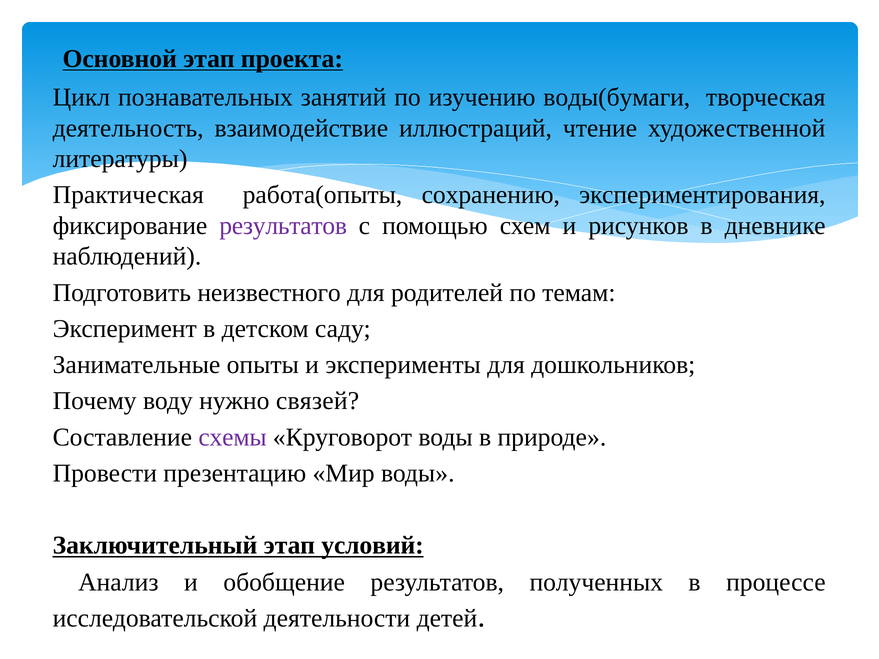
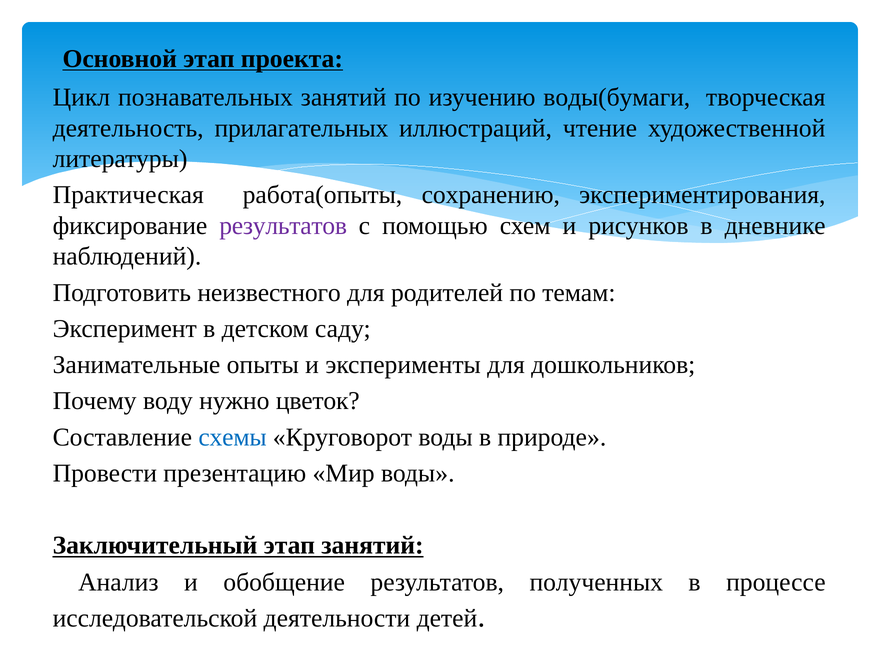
взаимодействие: взаимодействие -> прилагательных (301, 128)
связей: связей -> цветок (318, 401)
схемы colour: purple -> blue (232, 437)
этап условий: условий -> занятий (372, 546)
